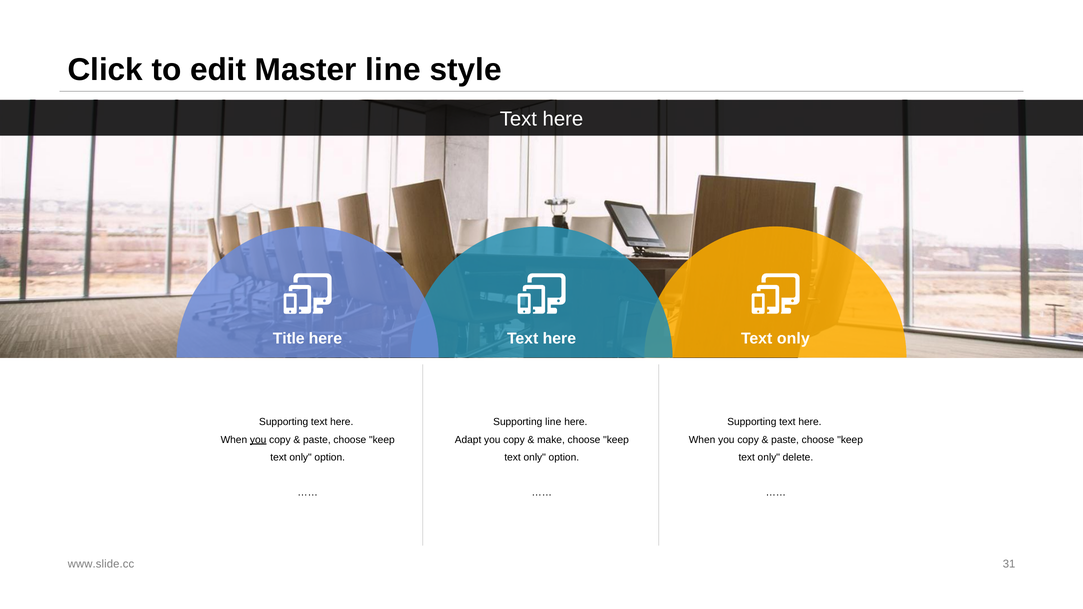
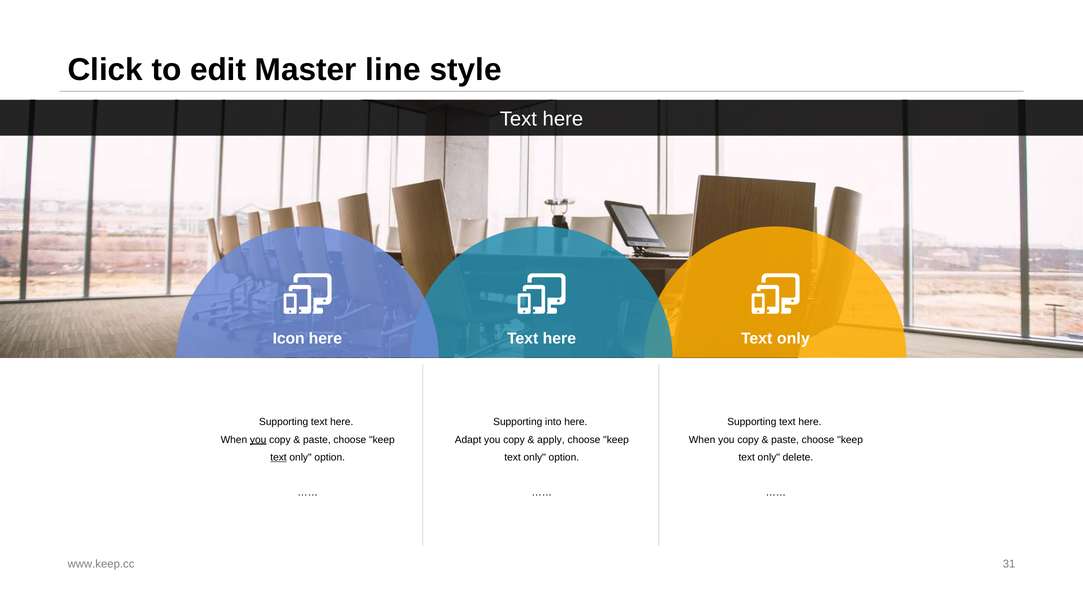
Title: Title -> Icon (289, 339)
Supporting line: line -> into (553, 422)
make: make -> apply (551, 440)
text underline: none -> present (279, 457)
www.slide.cc: www.slide.cc -> www.keep.cc (101, 564)
